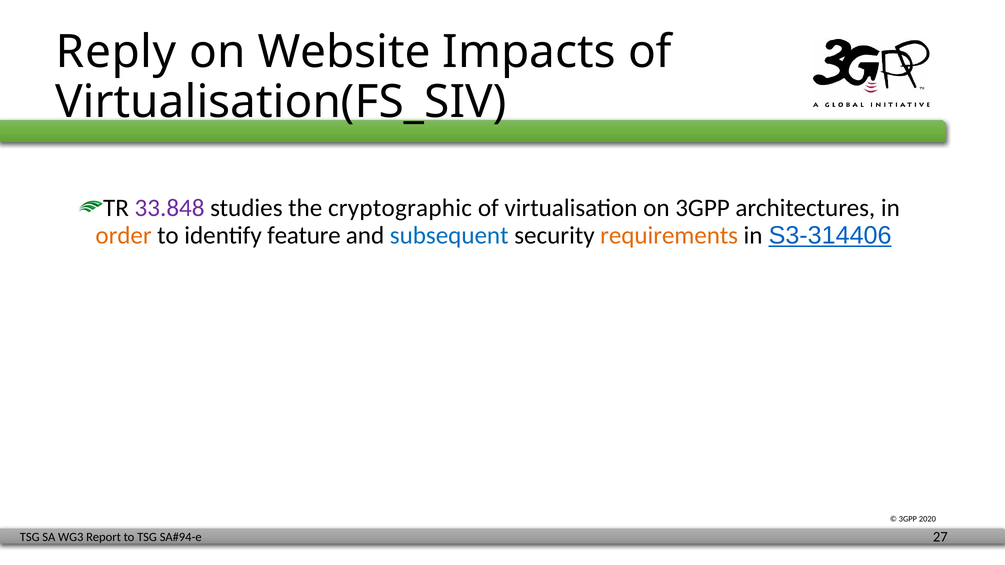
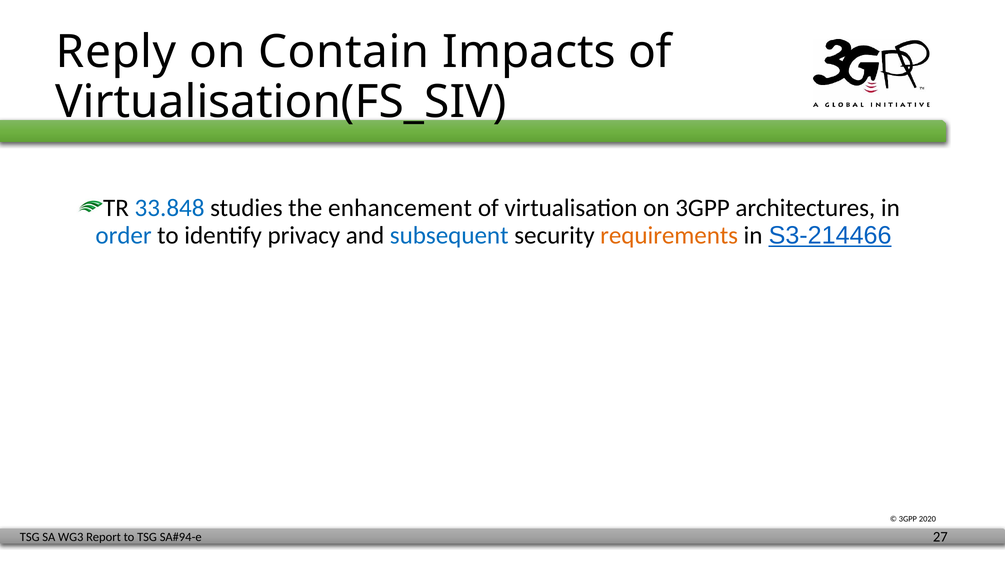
Website: Website -> Contain (344, 52)
33.848 colour: purple -> blue (170, 208)
cryptographic: cryptographic -> enhancement (400, 208)
order colour: orange -> blue (124, 235)
feature: feature -> privacy (304, 235)
S3-314406: S3-314406 -> S3-214466 (830, 235)
